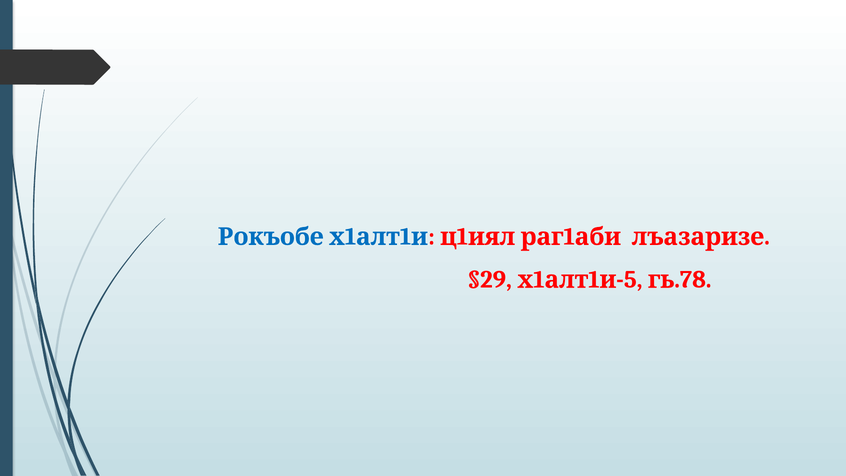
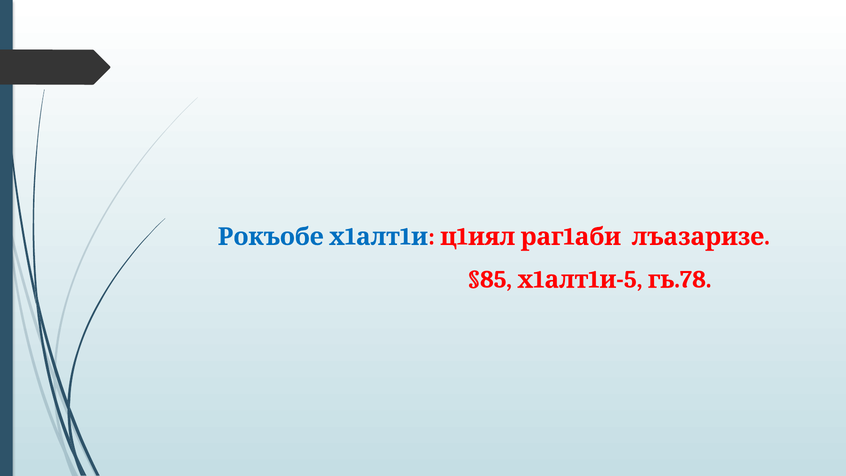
§29: §29 -> §85 (490, 280)
